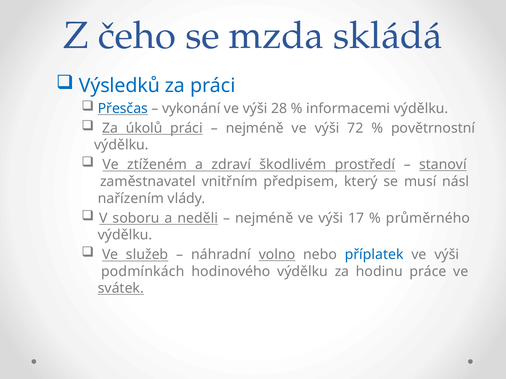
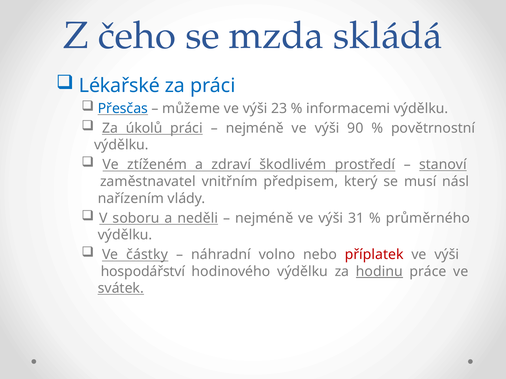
Výsledků: Výsledků -> Lékařské (119, 86)
vykonání: vykonání -> můžeme (191, 109)
28: 28 -> 23 (279, 109)
72: 72 -> 90 (355, 128)
17: 17 -> 31 (356, 218)
služeb: služeb -> částky (147, 255)
volno underline: present -> none (277, 255)
příplatek colour: blue -> red (374, 255)
podmínkách: podmínkách -> hospodářství (143, 272)
hodinu underline: none -> present (379, 272)
